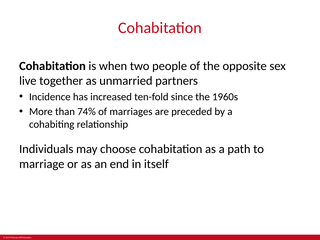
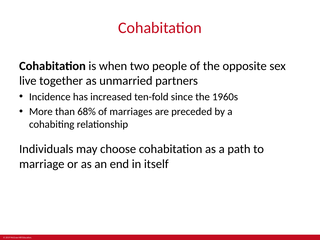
74%: 74% -> 68% (87, 112)
